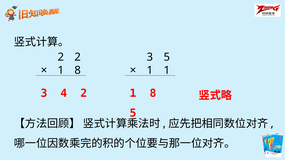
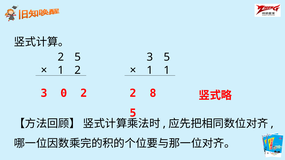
2 2: 2 -> 5 (78, 57)
8: 8 -> 2 (78, 70)
4: 4 -> 0 (64, 93)
2 1: 1 -> 2 (133, 93)
